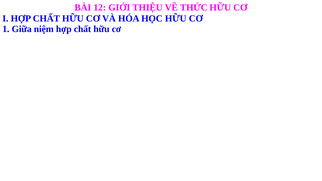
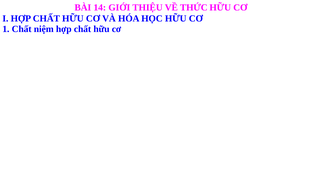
12: 12 -> 14 (100, 7)
1 Giữa: Giữa -> Chất (22, 29)
